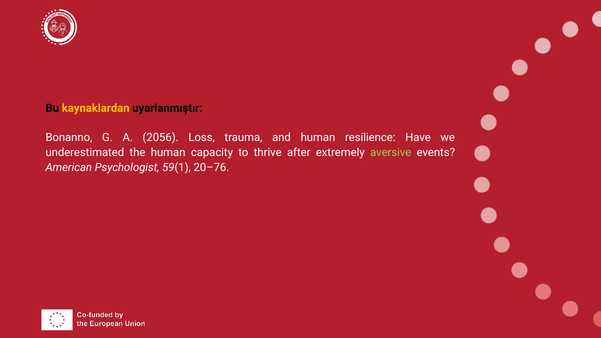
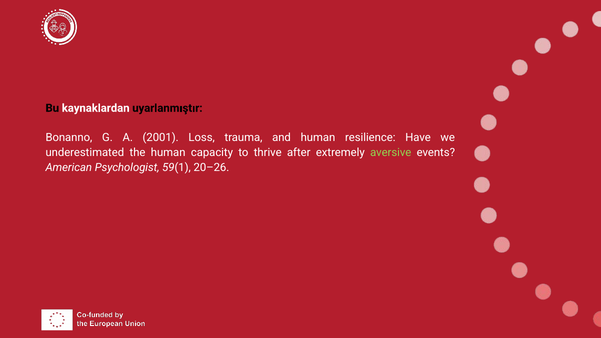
kaynaklardan colour: yellow -> white (96, 108)
2056: 2056 -> 2001 (161, 138)
20–76: 20–76 -> 20–26 (211, 168)
